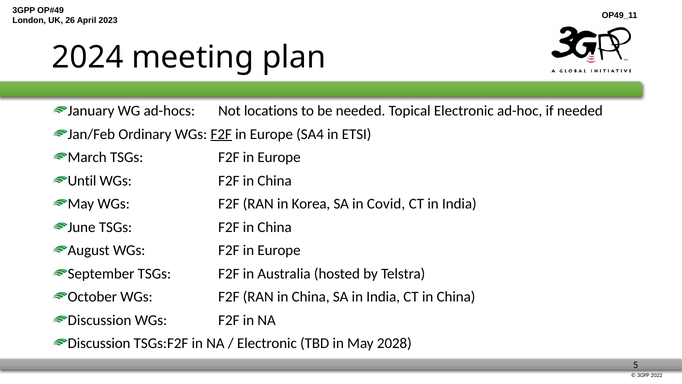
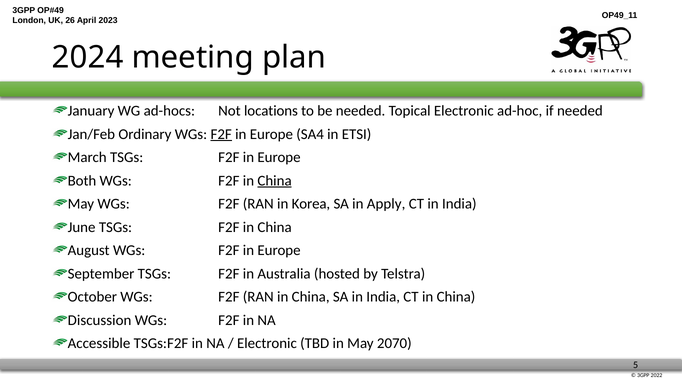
Until: Until -> Both (82, 181)
China underline: none -> present (275, 181)
Covid: Covid -> Apply (386, 204)
Discussion: Discussion -> Accessible (99, 343)
2028: 2028 -> 2070 (394, 343)
